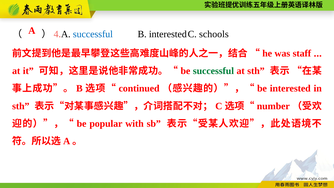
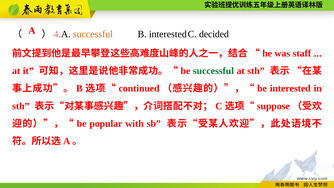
successful colour: blue -> orange (93, 34)
schools: schools -> decided (214, 34)
number: number -> suppose (273, 106)
